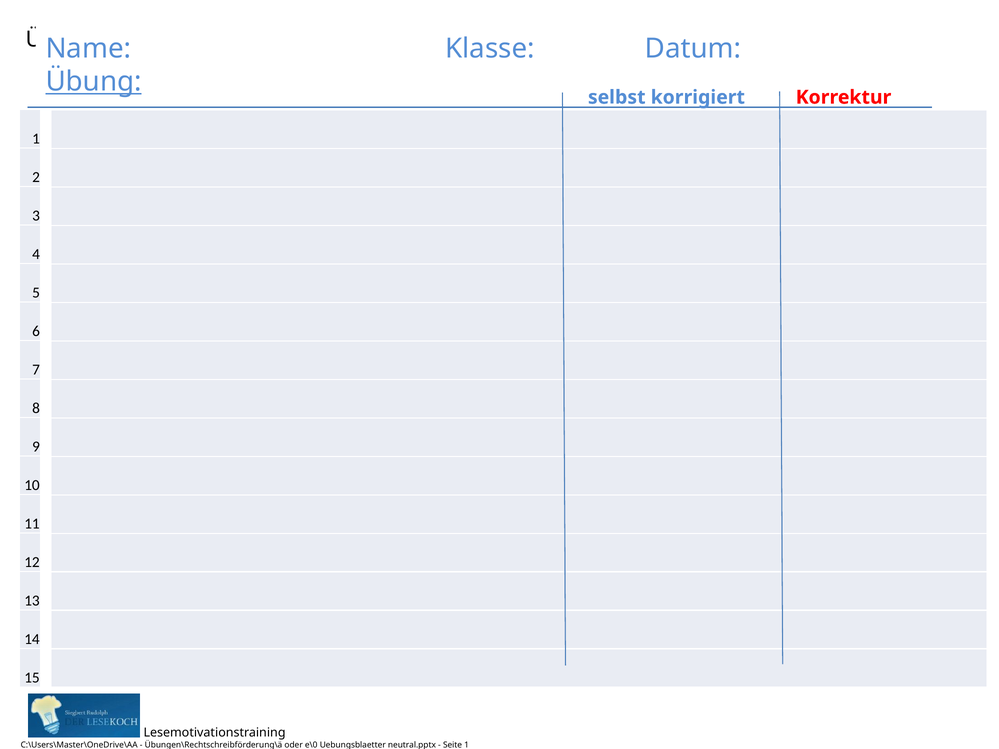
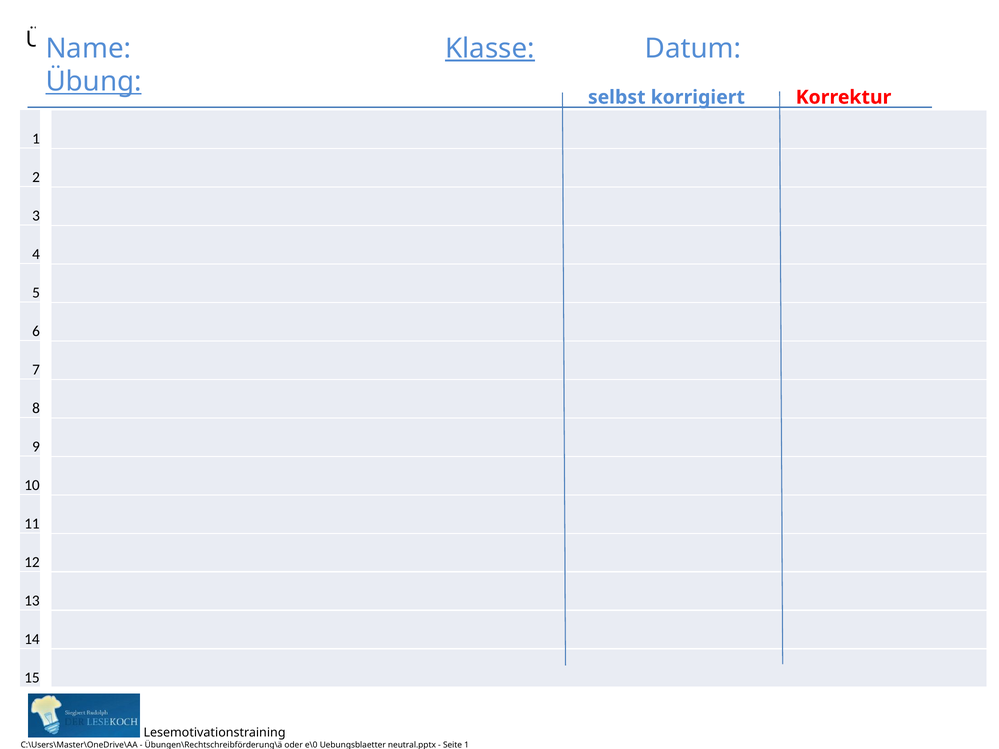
Klasse underline: none -> present (490, 49)
